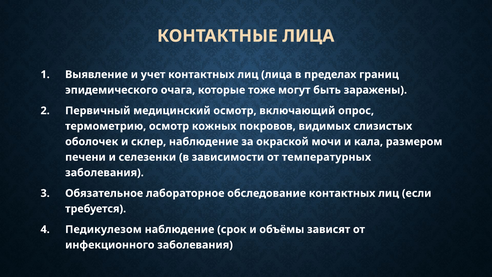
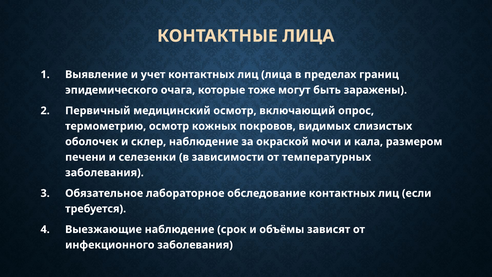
Педикулезом: Педикулезом -> Выезжающие (104, 229)
